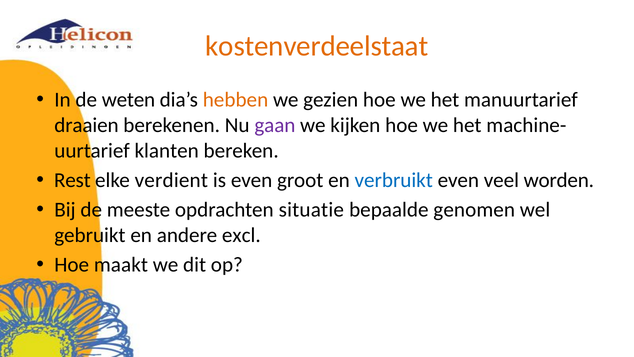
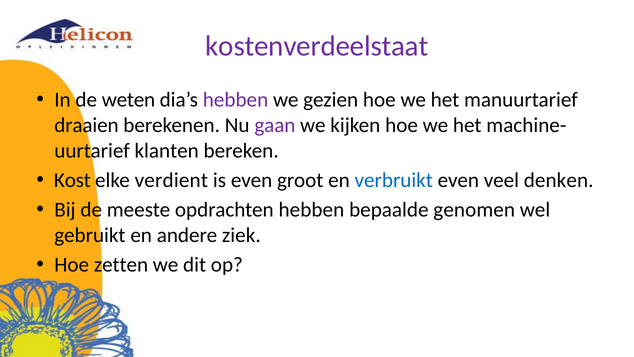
kostenverdeelstaat colour: orange -> purple (317, 46)
hebben colour: orange -> purple (235, 100)
Rest: Rest -> Kost (72, 180)
worden: worden -> denken (559, 180)
opdrachten situatie: situatie -> hebben (311, 210)
excl: excl -> ziek (241, 235)
maakt: maakt -> zetten (121, 265)
